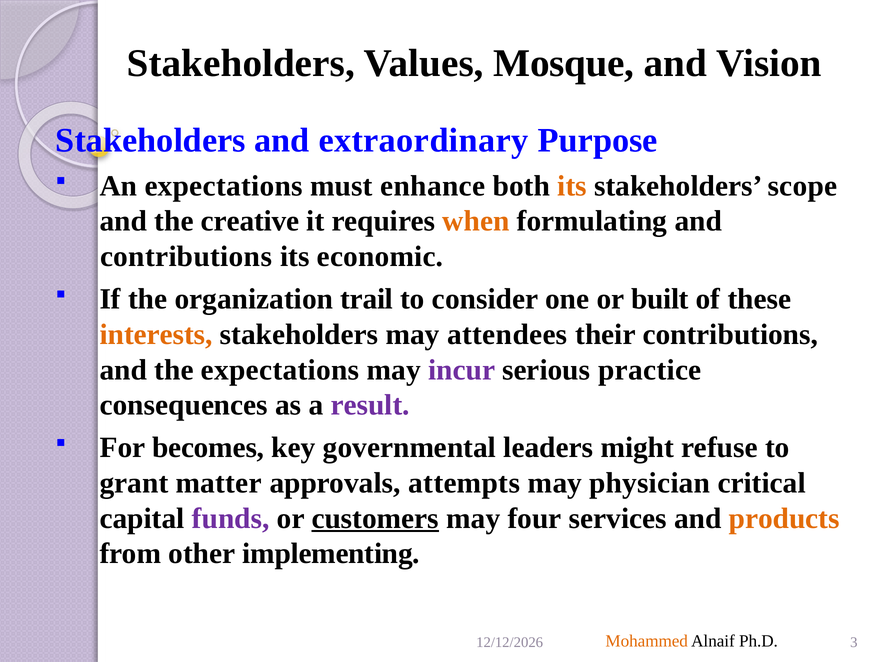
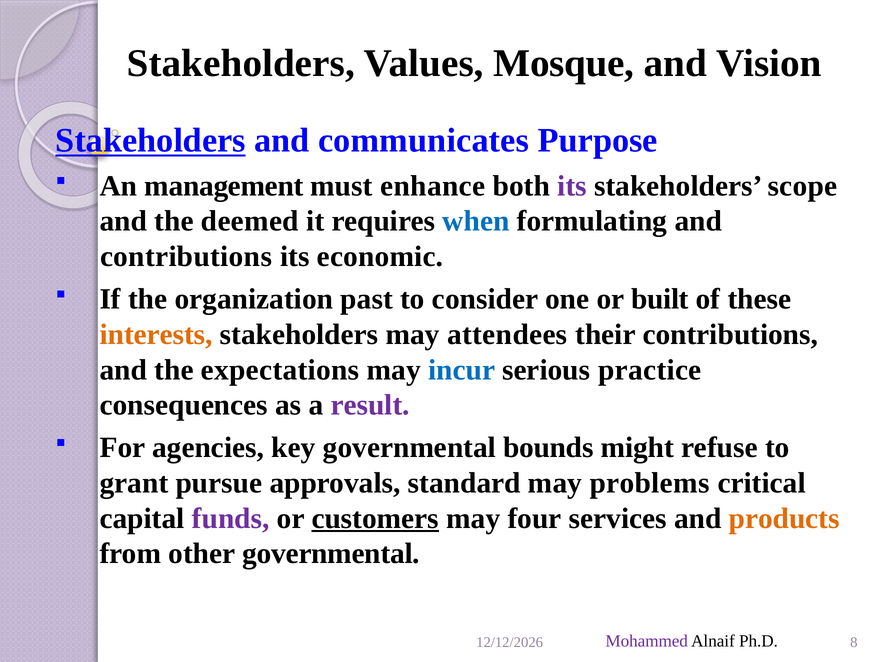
Stakeholders underline: none -> present (151, 141)
extraordinary: extraordinary -> communicates (424, 141)
An expectations: expectations -> management (224, 186)
its colour: orange -> purple (572, 186)
creative: creative -> deemed (250, 221)
when colour: orange -> blue (476, 221)
trail: trail -> past (367, 299)
incur colour: purple -> blue (462, 370)
becomes: becomes -> agencies (208, 448)
leaders: leaders -> bounds (548, 448)
matter: matter -> pursue (219, 483)
attempts: attempts -> standard (464, 483)
physician: physician -> problems (650, 483)
other implementing: implementing -> governmental (331, 554)
Mohammed colour: orange -> purple (647, 641)
3: 3 -> 8 (854, 643)
